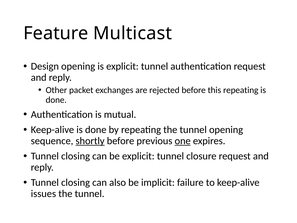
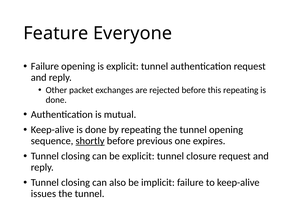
Multicast: Multicast -> Everyone (133, 33)
Design: Design -> Failure (45, 66)
one underline: present -> none (183, 141)
